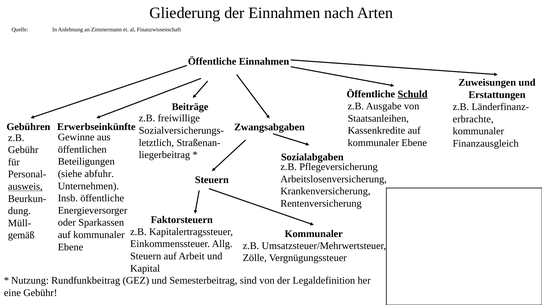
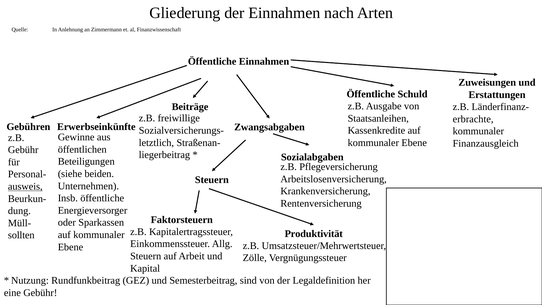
Schuld underline: present -> none (413, 94)
abfuhr: abfuhr -> beiden (99, 174)
Kommunaler: Kommunaler -> Produktivität (314, 234)
gemäß: gemäß -> sollten (21, 235)
